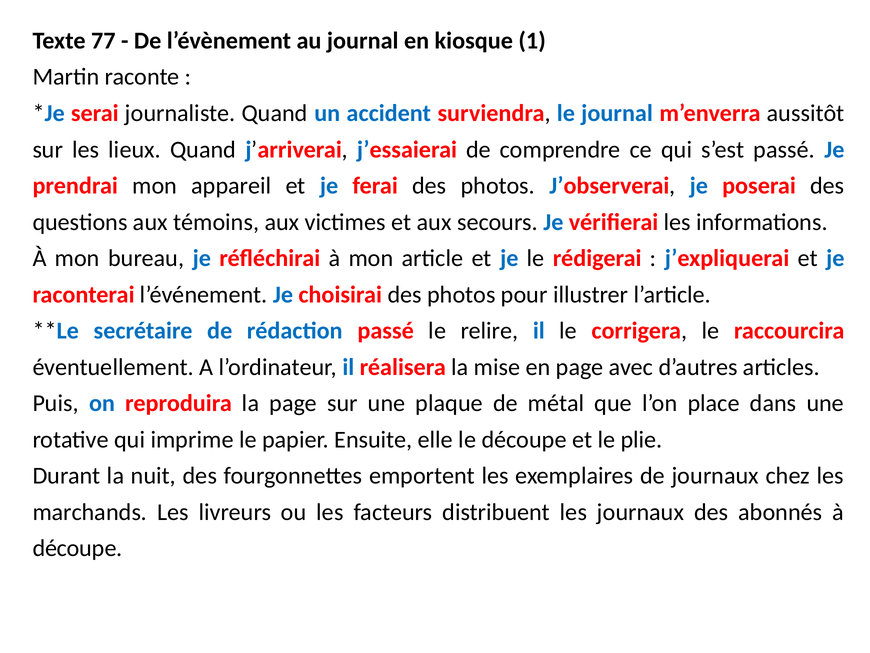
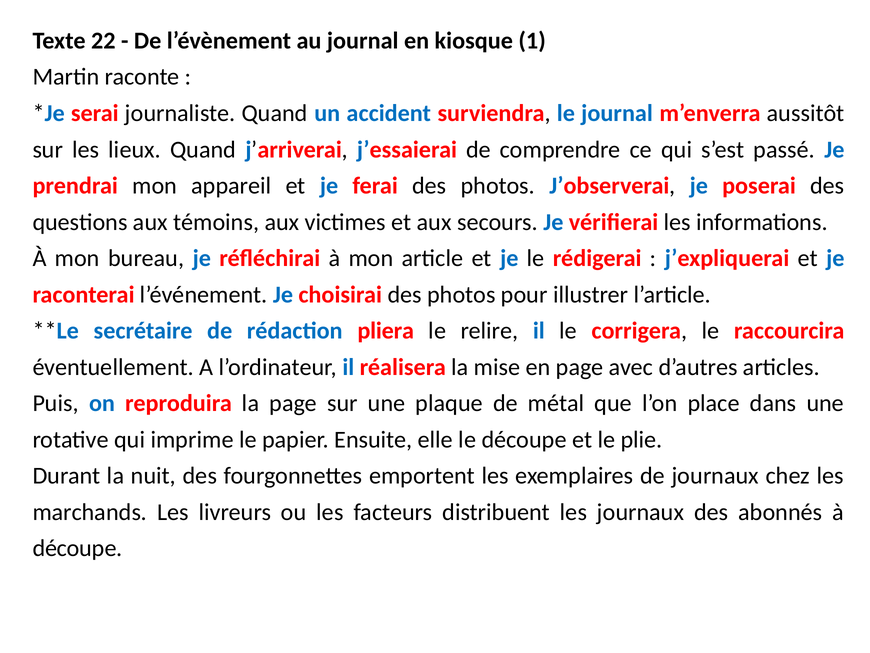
77: 77 -> 22 (103, 41)
rédaction passé: passé -> pliera (386, 331)
